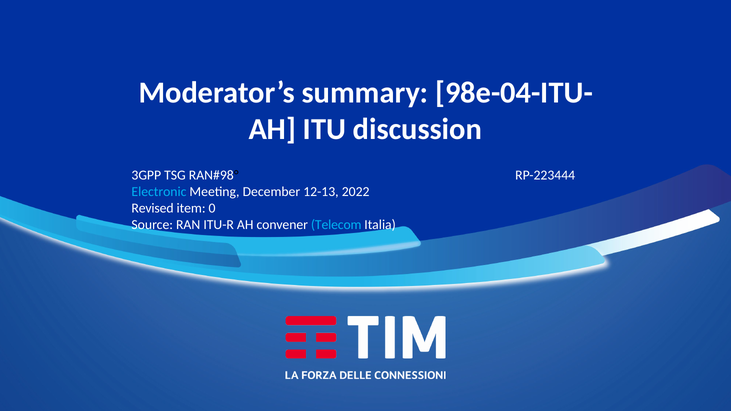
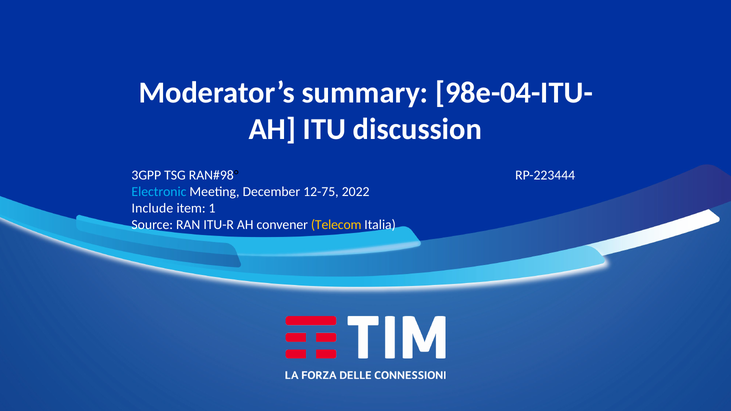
12-13: 12-13 -> 12-75 (321, 192)
Revised: Revised -> Include (152, 208)
0: 0 -> 1 (212, 208)
Telecom colour: light blue -> yellow (336, 225)
